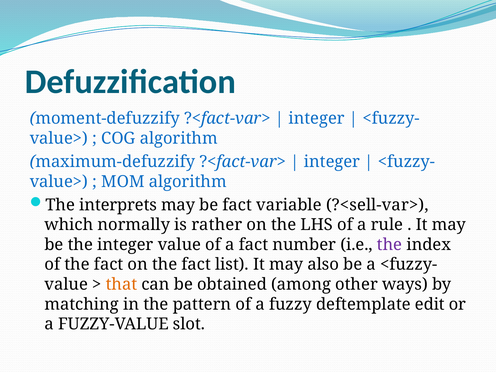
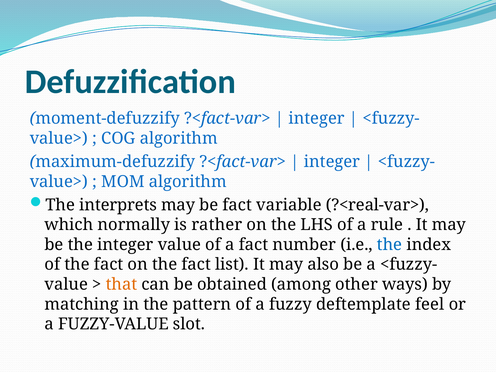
?<sell-var>: ?<sell-var> -> ?<real-var> (377, 205)
the colour: purple -> blue (390, 245)
edit: edit -> feel (430, 304)
